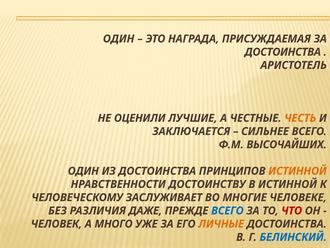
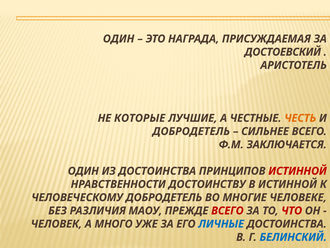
ДОСТОИНСТВА: ДОСТОИНСТВА -> ДОСТОЕВСКИЙ (283, 52)
ОЦЕНИЛИ: ОЦЕНИЛИ -> КОТОРЫЕ (140, 118)
ЗАКЛЮЧАЕТСЯ: ЗАКЛЮЧАЕТСЯ -> ДОБРОДЕТЕЛЬ (191, 131)
ВЫСОЧАЙШИХ: ВЫСОЧАЙШИХ -> ЗАКЛЮЧАЕТСЯ (287, 144)
ИСТИННОЙ colour: orange -> red (298, 171)
ЧЕЛОВЕЧЕСКОМУ ЗАСЛУЖИВАЕТ: ЗАСЛУЖИВАЕТ -> ДОБРОДЕТЕЛЬ (164, 197)
ДАЖЕ: ДАЖЕ -> МАОУ (145, 210)
ВСЕГО colour: blue -> red (227, 210)
ЛИЧНЫЕ colour: orange -> blue (221, 224)
